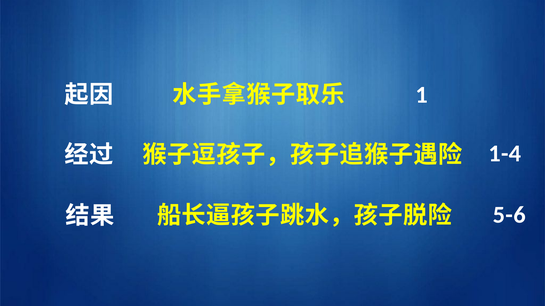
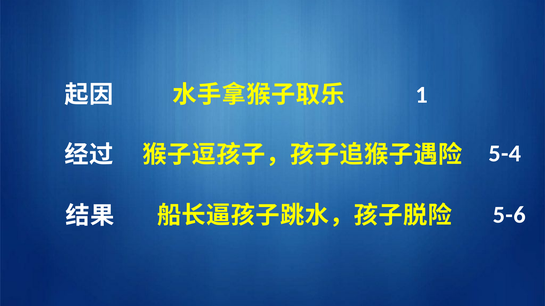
1-4: 1-4 -> 5-4 (505, 154)
